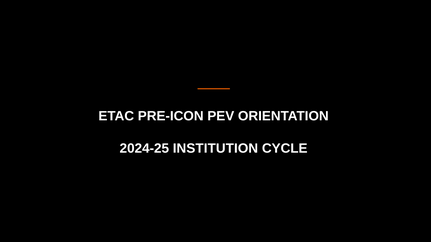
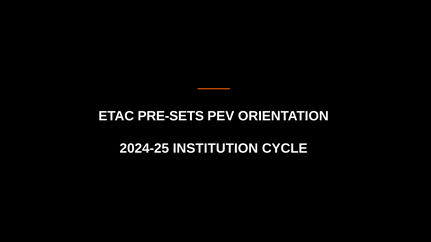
PRE-ICON: PRE-ICON -> PRE-SETS (171, 116)
